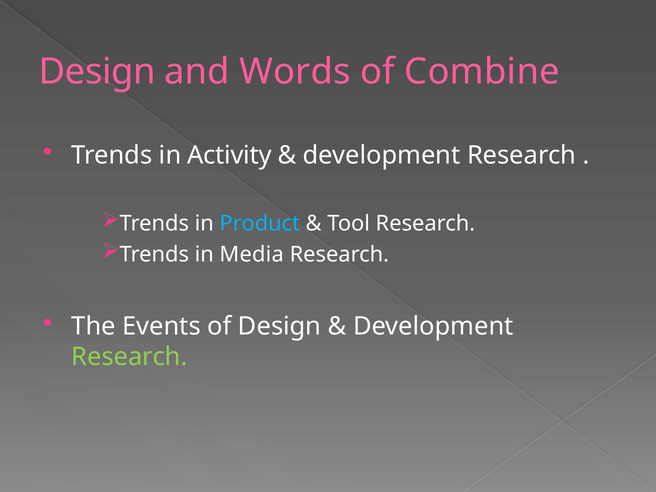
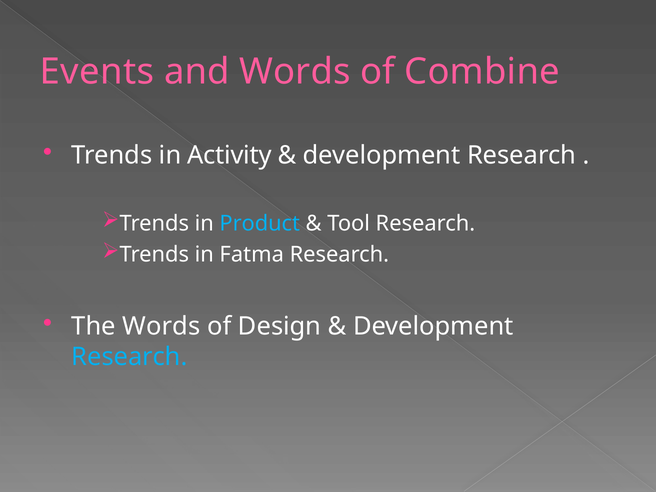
Design: Design -> Events (97, 72)
Media: Media -> Fatma (252, 254)
The Events: Events -> Words (161, 326)
Research colour: light green -> light blue (129, 357)
